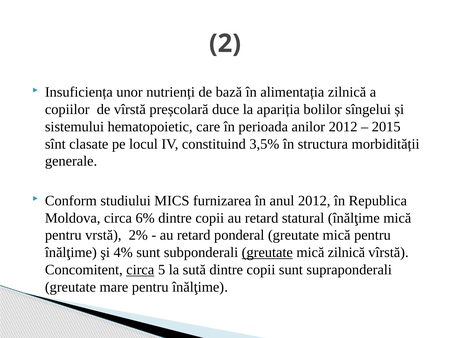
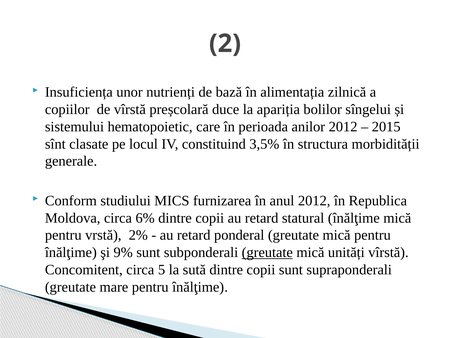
4%: 4% -> 9% (123, 252)
mică zilnică: zilnică -> unități (346, 252)
circa underline: present -> none (140, 269)
